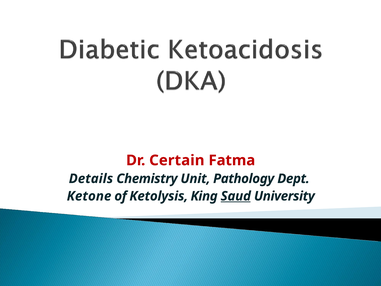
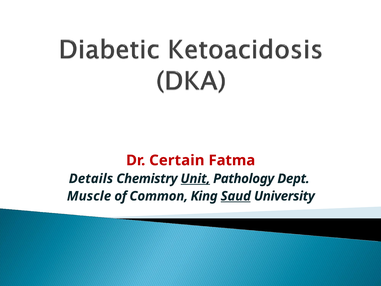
Unit underline: none -> present (195, 179)
Ketone: Ketone -> Muscle (89, 196)
Ketolysis: Ketolysis -> Common (159, 196)
